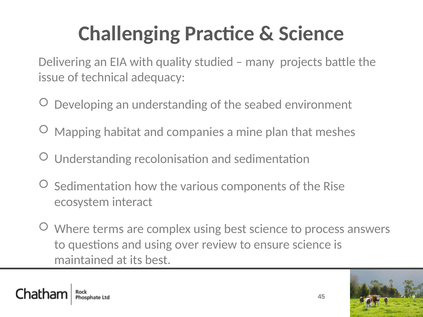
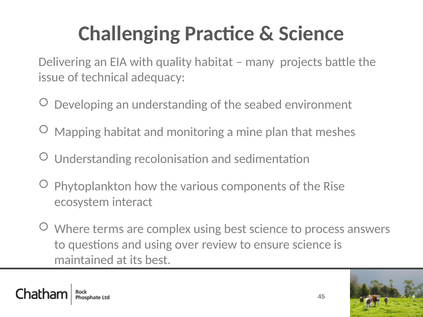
quality studied: studied -> habitat (214, 62)
companies: companies -> monitoring (195, 132)
Sedimentation: Sedimentation -> Phytoplankton (93, 186)
